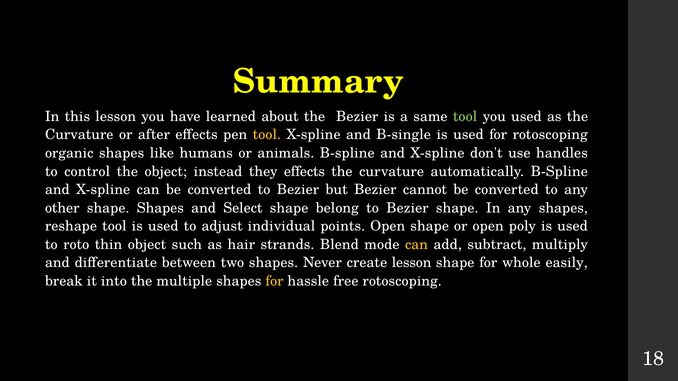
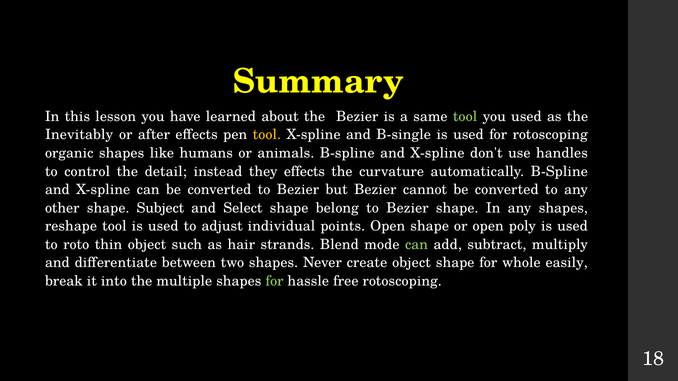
Curvature: Curvature -> Inevitably (79, 135)
the object: object -> detail (166, 172)
shape Shapes: Shapes -> Subject (160, 208)
can colour: yellow -> light green (416, 245)
create lesson: lesson -> object (411, 263)
for colour: yellow -> light green (274, 281)
